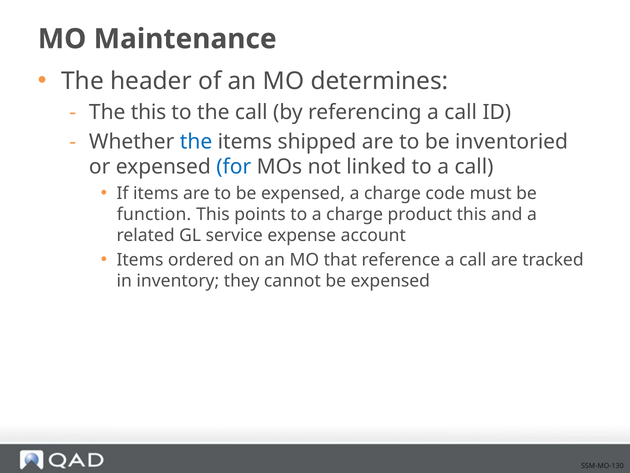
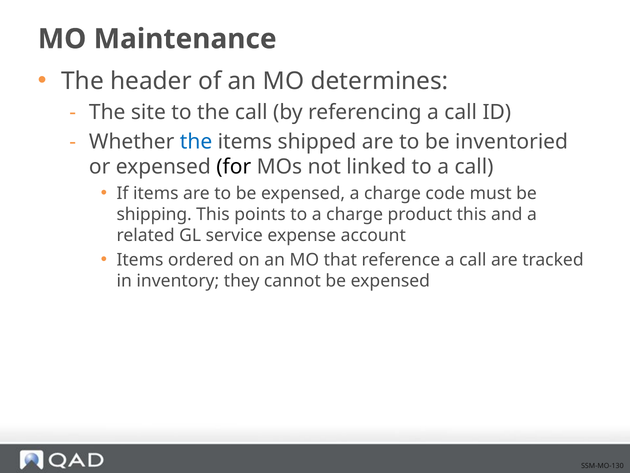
The this: this -> site (148, 112)
for colour: blue -> black (234, 167)
function: function -> shipping (154, 214)
